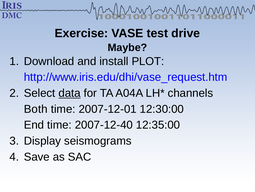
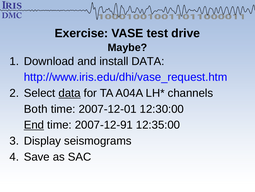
install PLOT: PLOT -> DATA (148, 61)
End underline: none -> present (34, 125)
2007-12-40: 2007-12-40 -> 2007-12-91 (104, 125)
